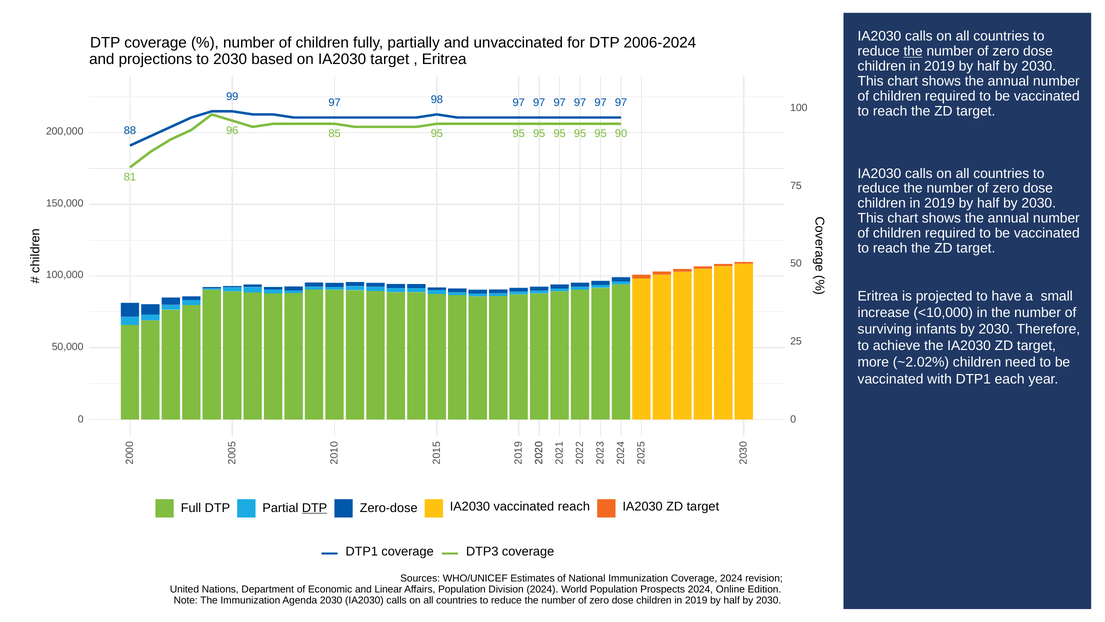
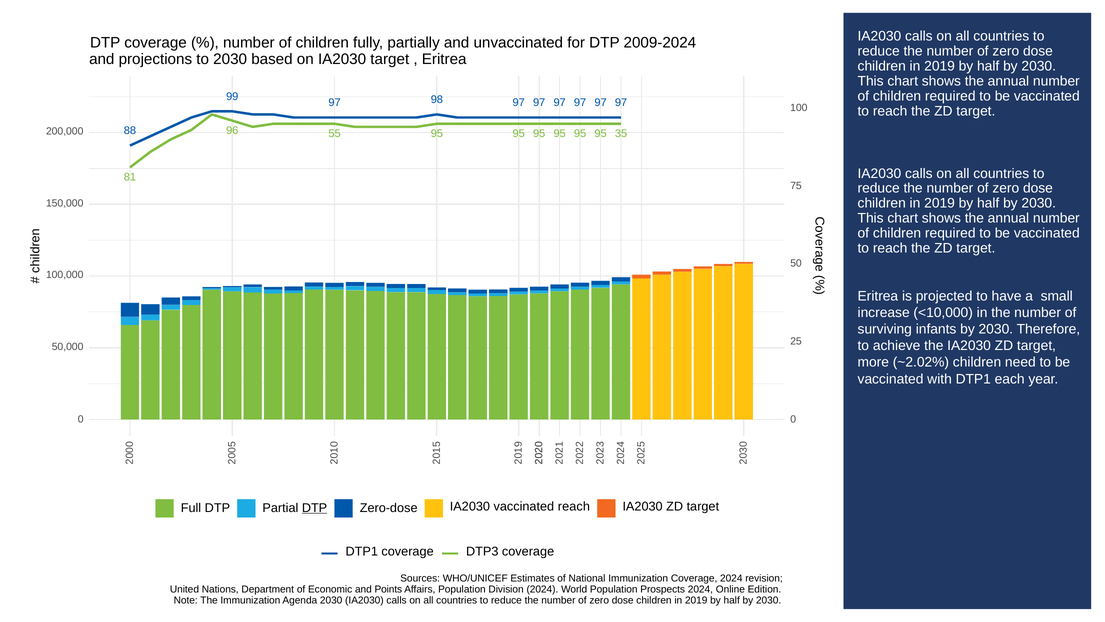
2006-2024: 2006-2024 -> 2009-2024 (660, 43)
the underline: present -> none (913, 51)
85: 85 -> 55 (335, 134)
90: 90 -> 35 (621, 134)
Linear: Linear -> Points (388, 589)
